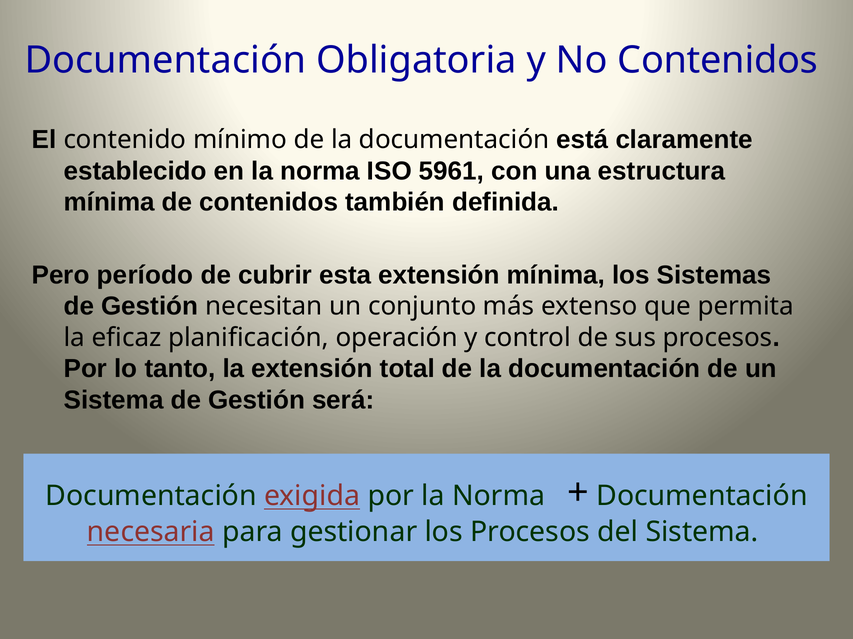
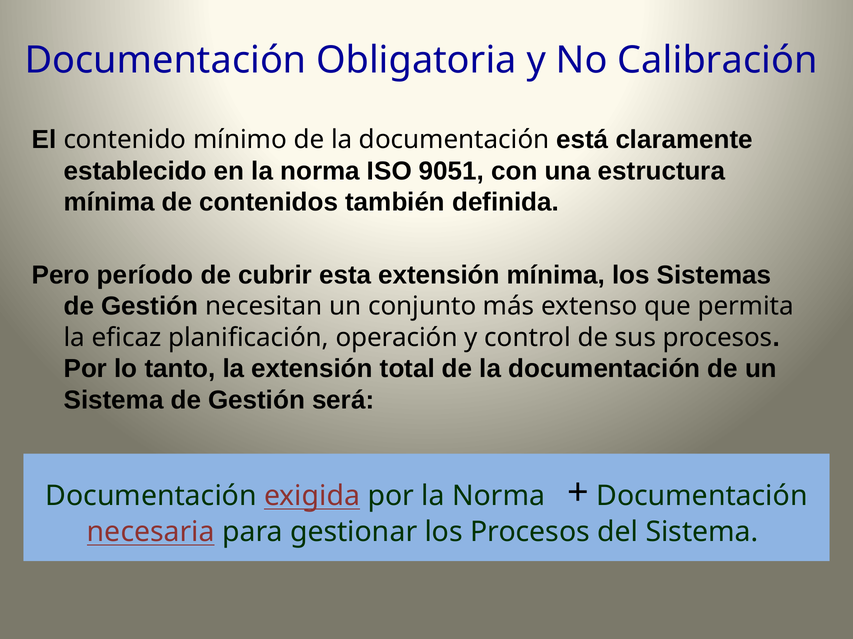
No Contenidos: Contenidos -> Calibración (718, 61)
5961: 5961 -> 9051 (451, 171)
